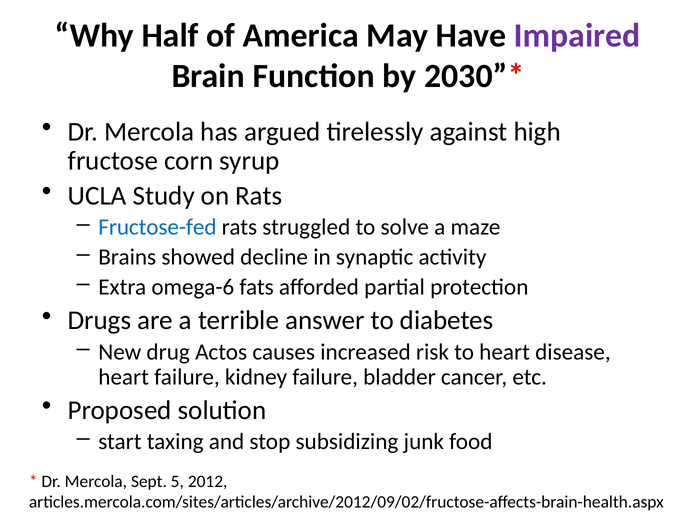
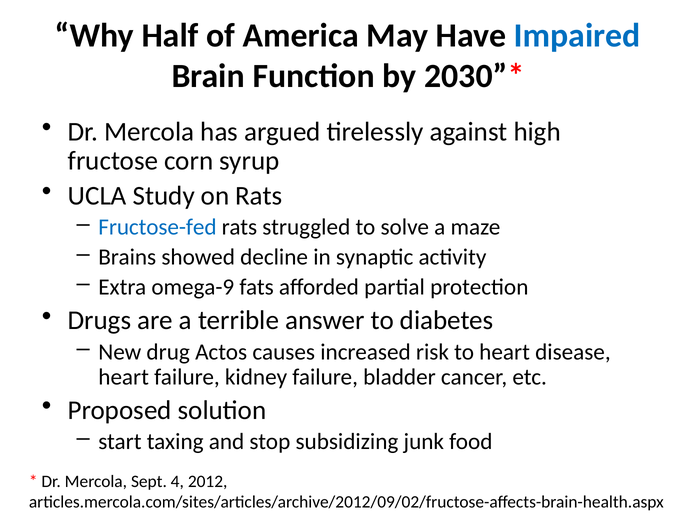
Impaired colour: purple -> blue (577, 35)
omega-6: omega-6 -> omega-9 (193, 287)
5: 5 -> 4 (177, 481)
